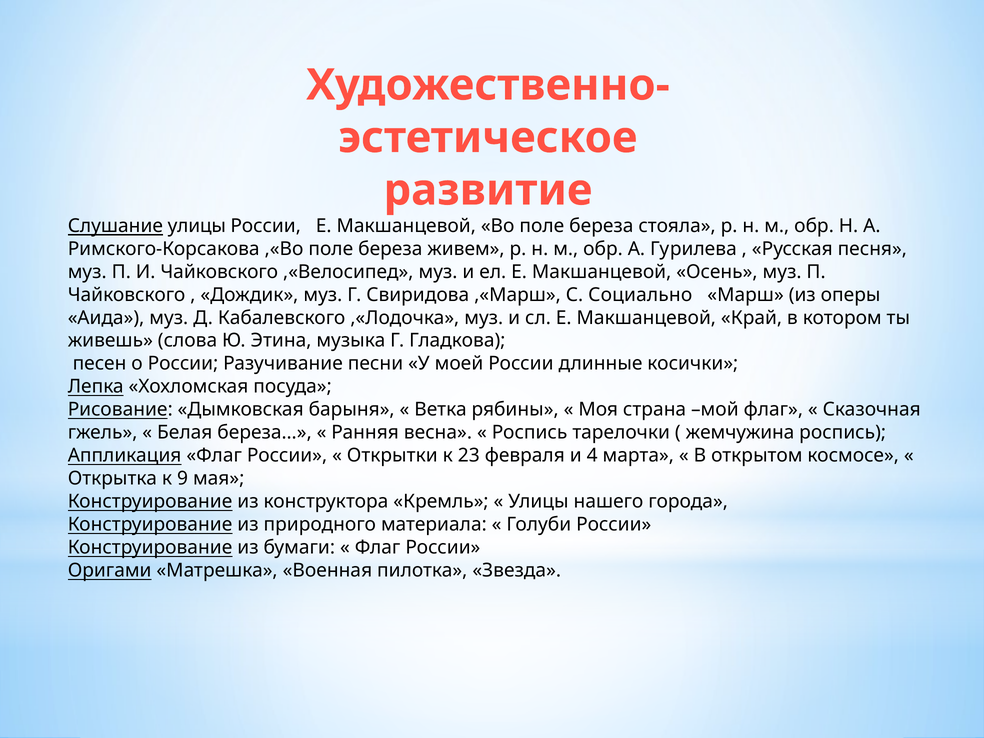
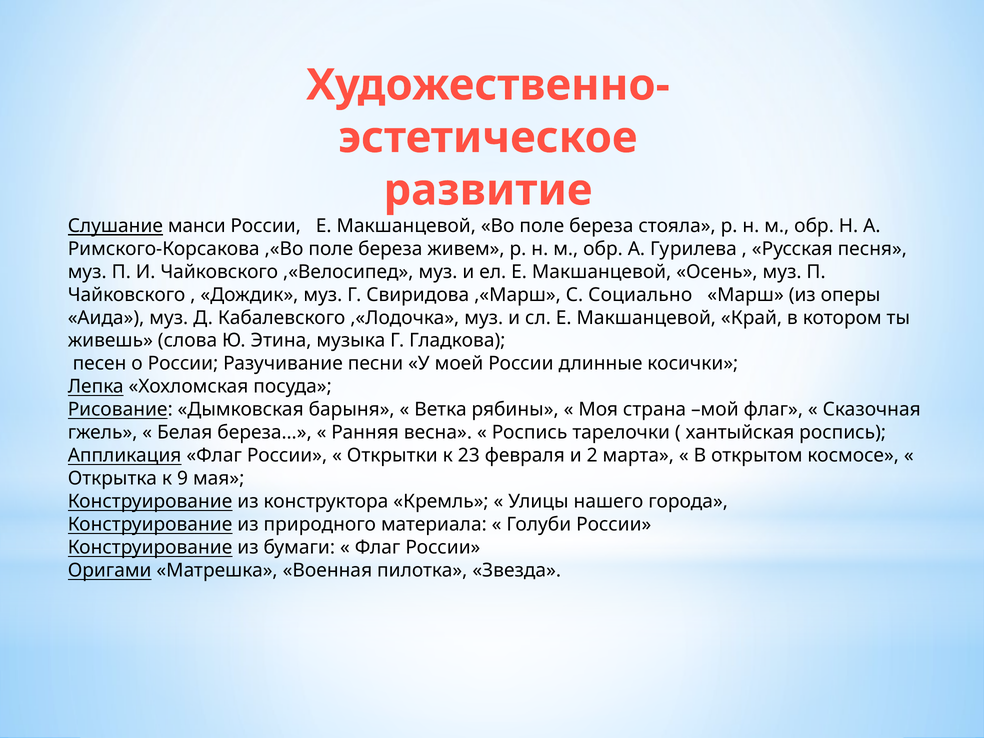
Слушание улицы: улицы -> манси (197, 226)
жемчужина: жемчужина -> хантыйская (740, 433)
4: 4 -> 2 (592, 456)
